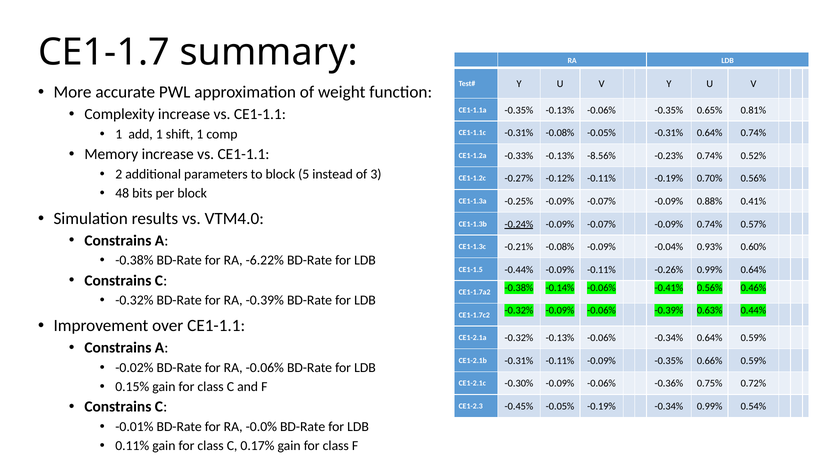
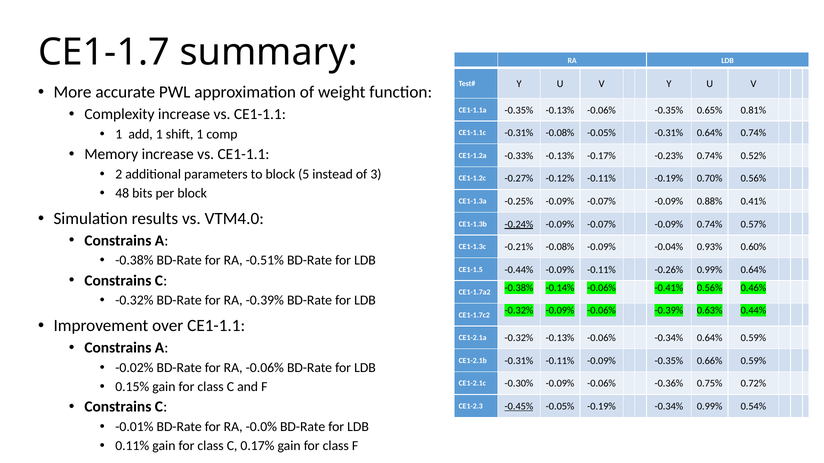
-8.56%: -8.56% -> -0.17% (602, 156)
-6.22%: -6.22% -> -0.51% (265, 261)
-0.45% underline: none -> present (519, 407)
